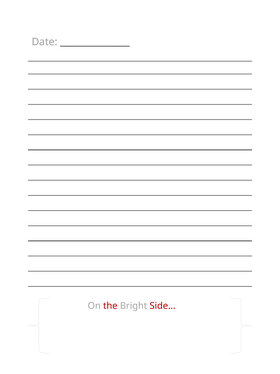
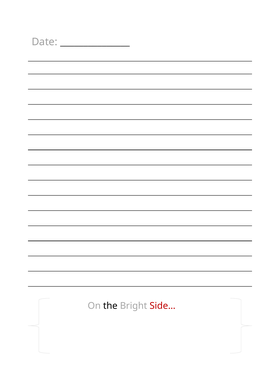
the colour: red -> black (110, 305)
